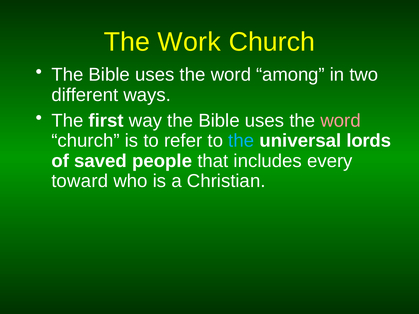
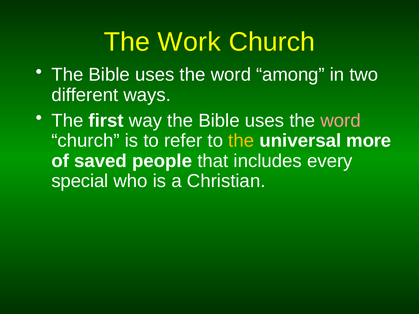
the colour: light blue -> yellow (241, 141)
lords: lords -> more (369, 141)
toward: toward -> special (80, 181)
